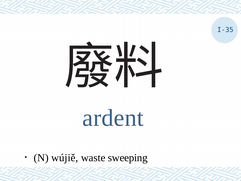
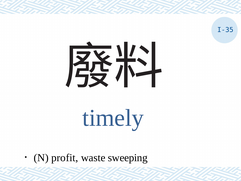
ardent: ardent -> timely (113, 118)
wújiě: wújiě -> profit (65, 158)
